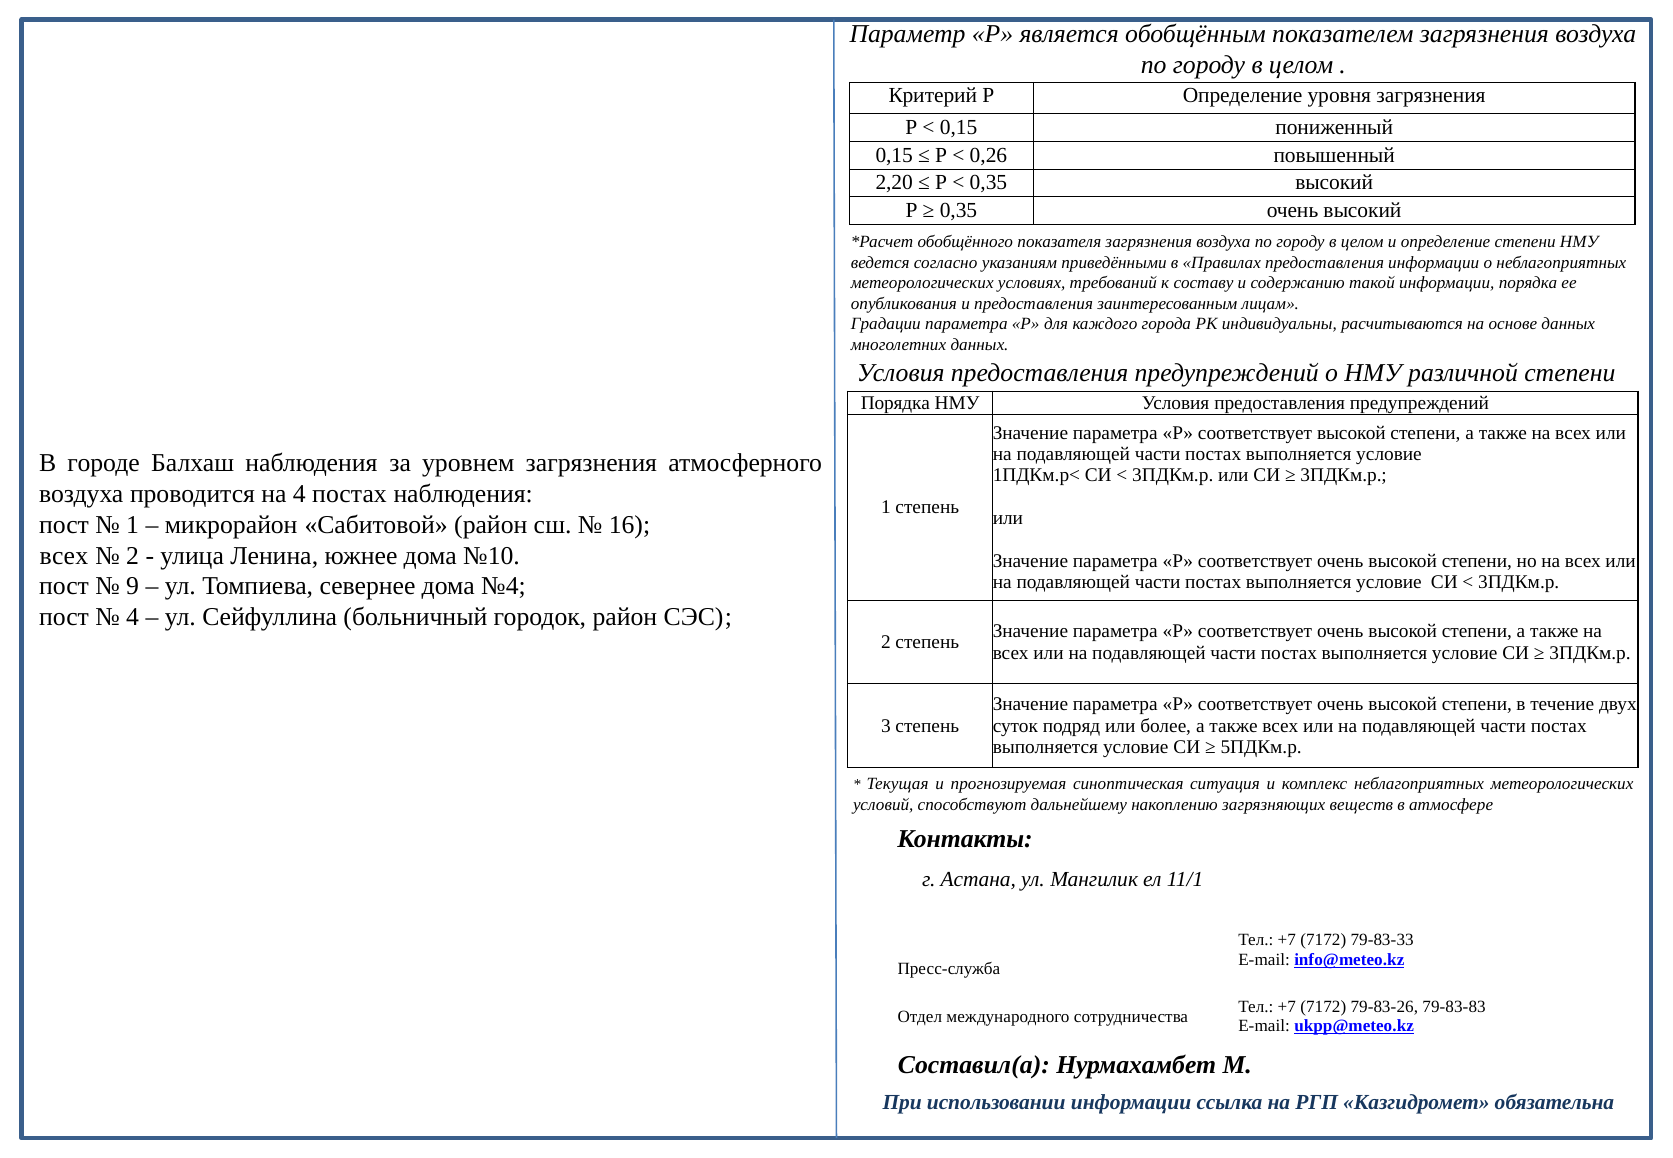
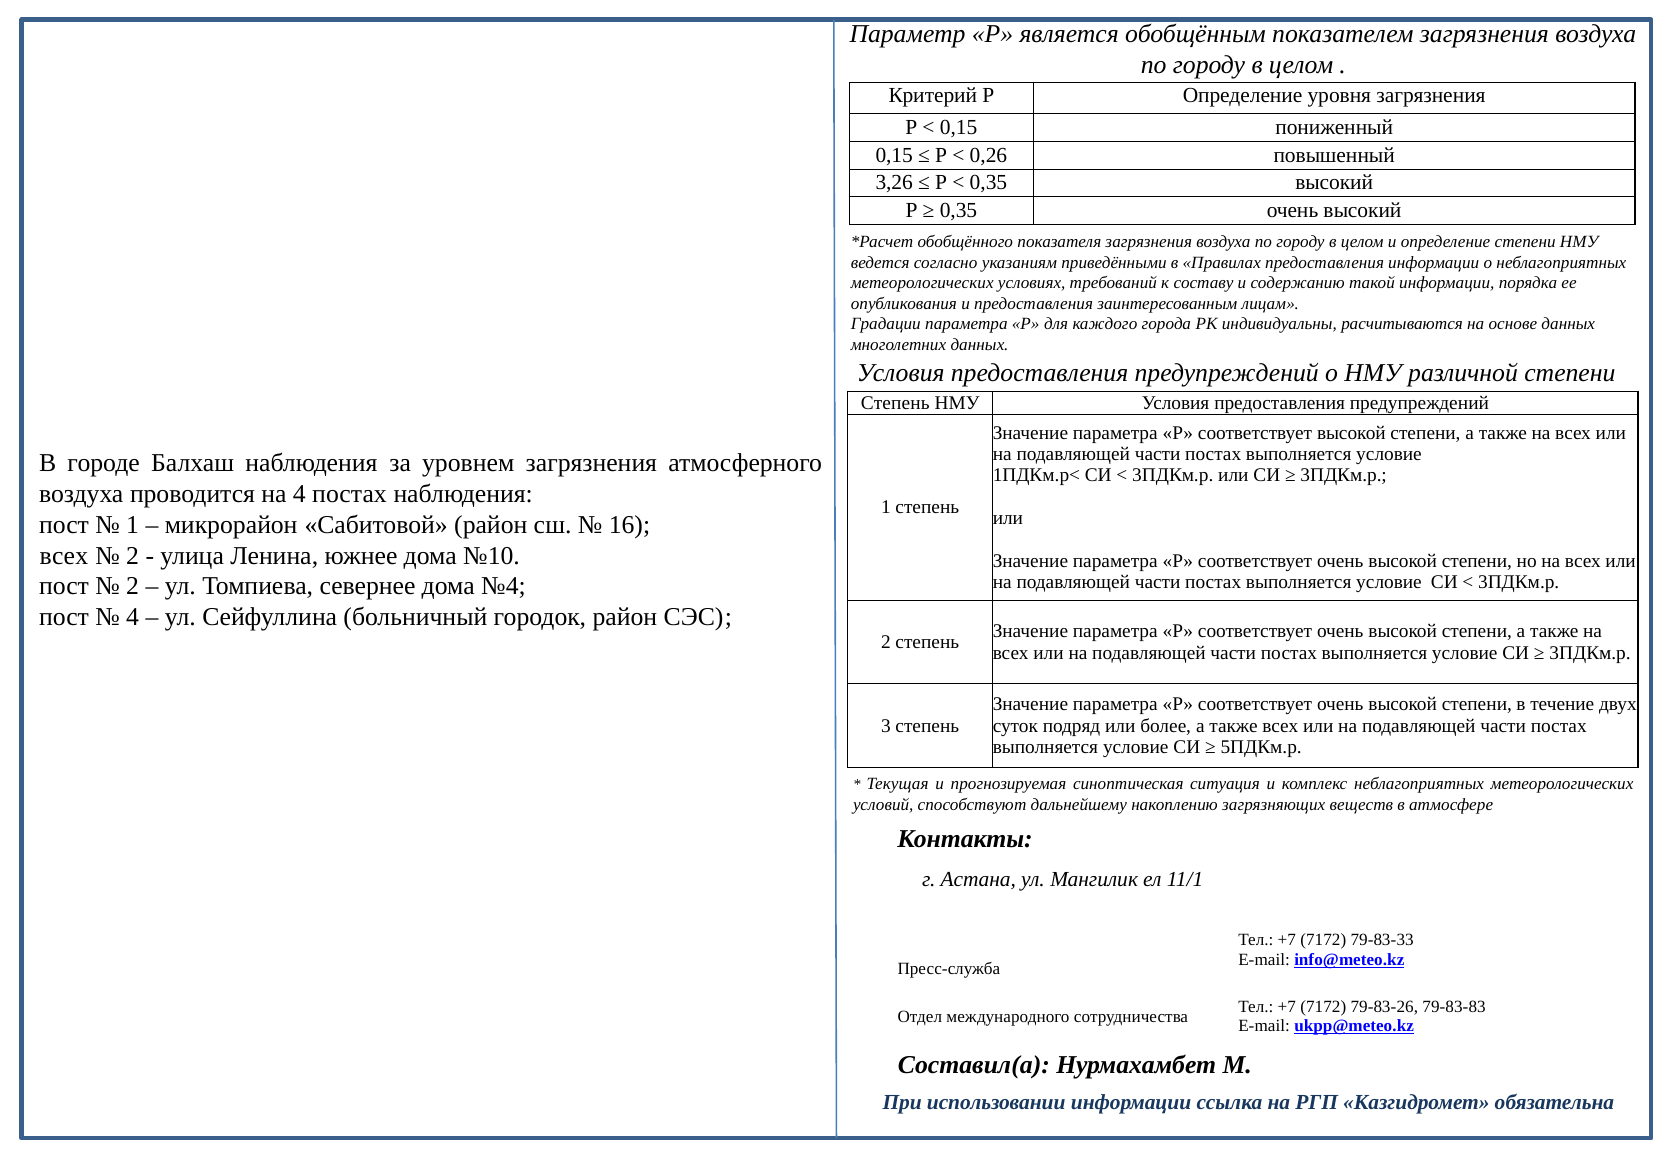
2,20: 2,20 -> 3,26 (894, 183)
Порядка: Порядка -> Степень (895, 403)
9: 9 -> 2 (133, 587)
